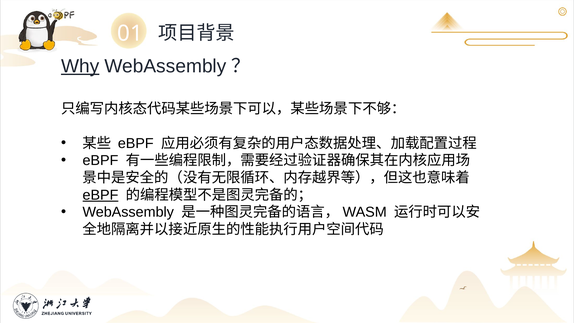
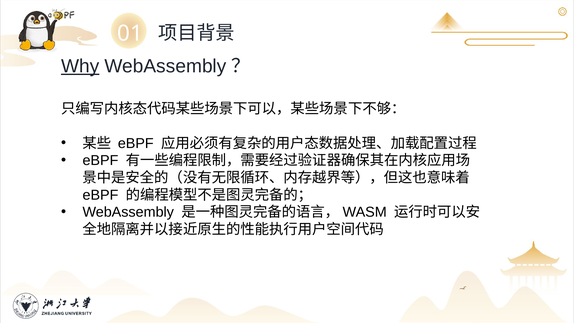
eBPF underline: present -> none (100, 195)
